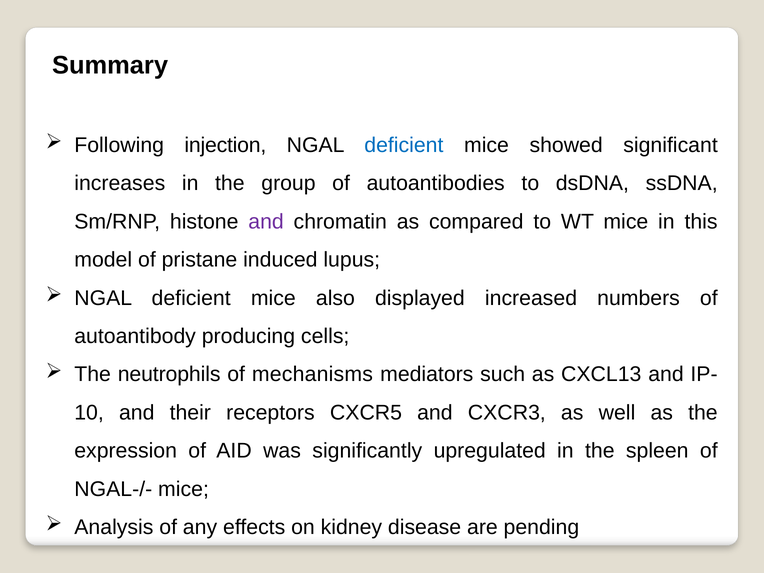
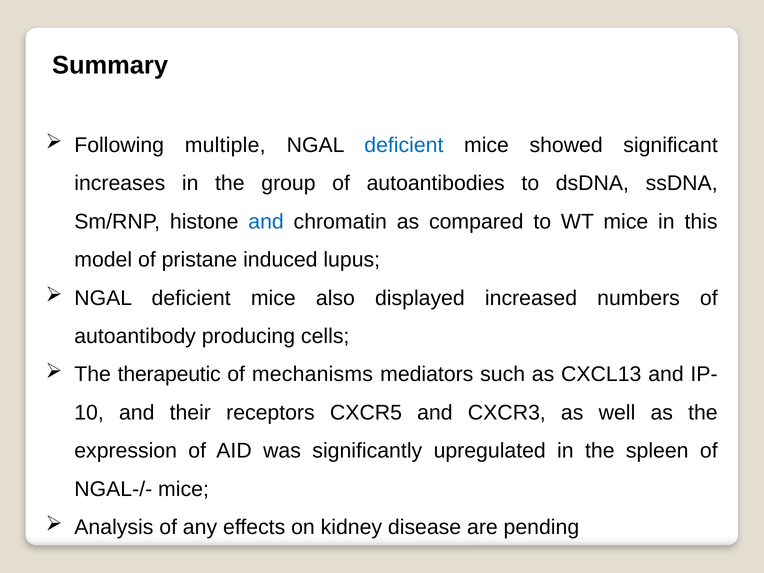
injection: injection -> multiple (225, 145)
and colour: purple -> blue (266, 222)
neutrophils: neutrophils -> therapeutic (169, 374)
